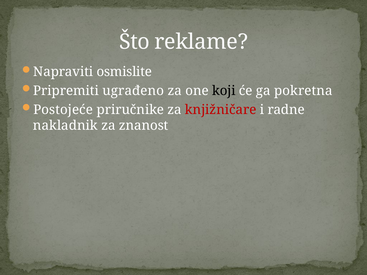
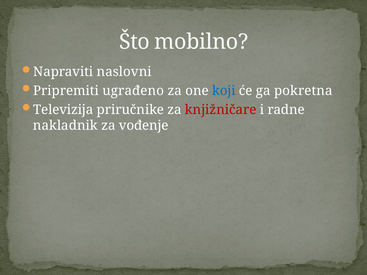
reklame: reklame -> mobilno (201, 42)
osmislite: osmislite -> naslovni (124, 72)
koji colour: black -> blue (224, 91)
Postojeće: Postojeće -> Televizija (63, 110)
znanost: znanost -> vođenje (144, 126)
